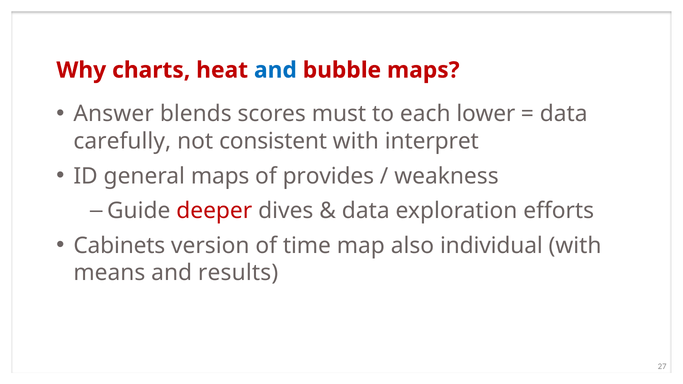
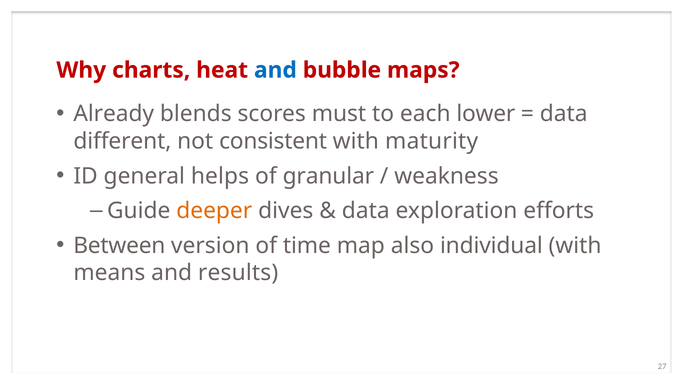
Answer: Answer -> Already (114, 114)
carefully: carefully -> different (122, 141)
interpret: interpret -> maturity (432, 141)
general maps: maps -> helps (220, 176)
provides: provides -> granular (328, 176)
deeper colour: red -> orange (214, 211)
Cabinets: Cabinets -> Between (119, 246)
